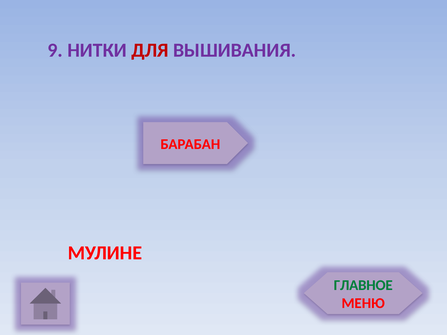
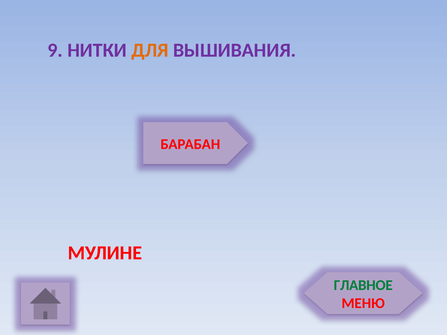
ДЛЯ colour: red -> orange (150, 50)
